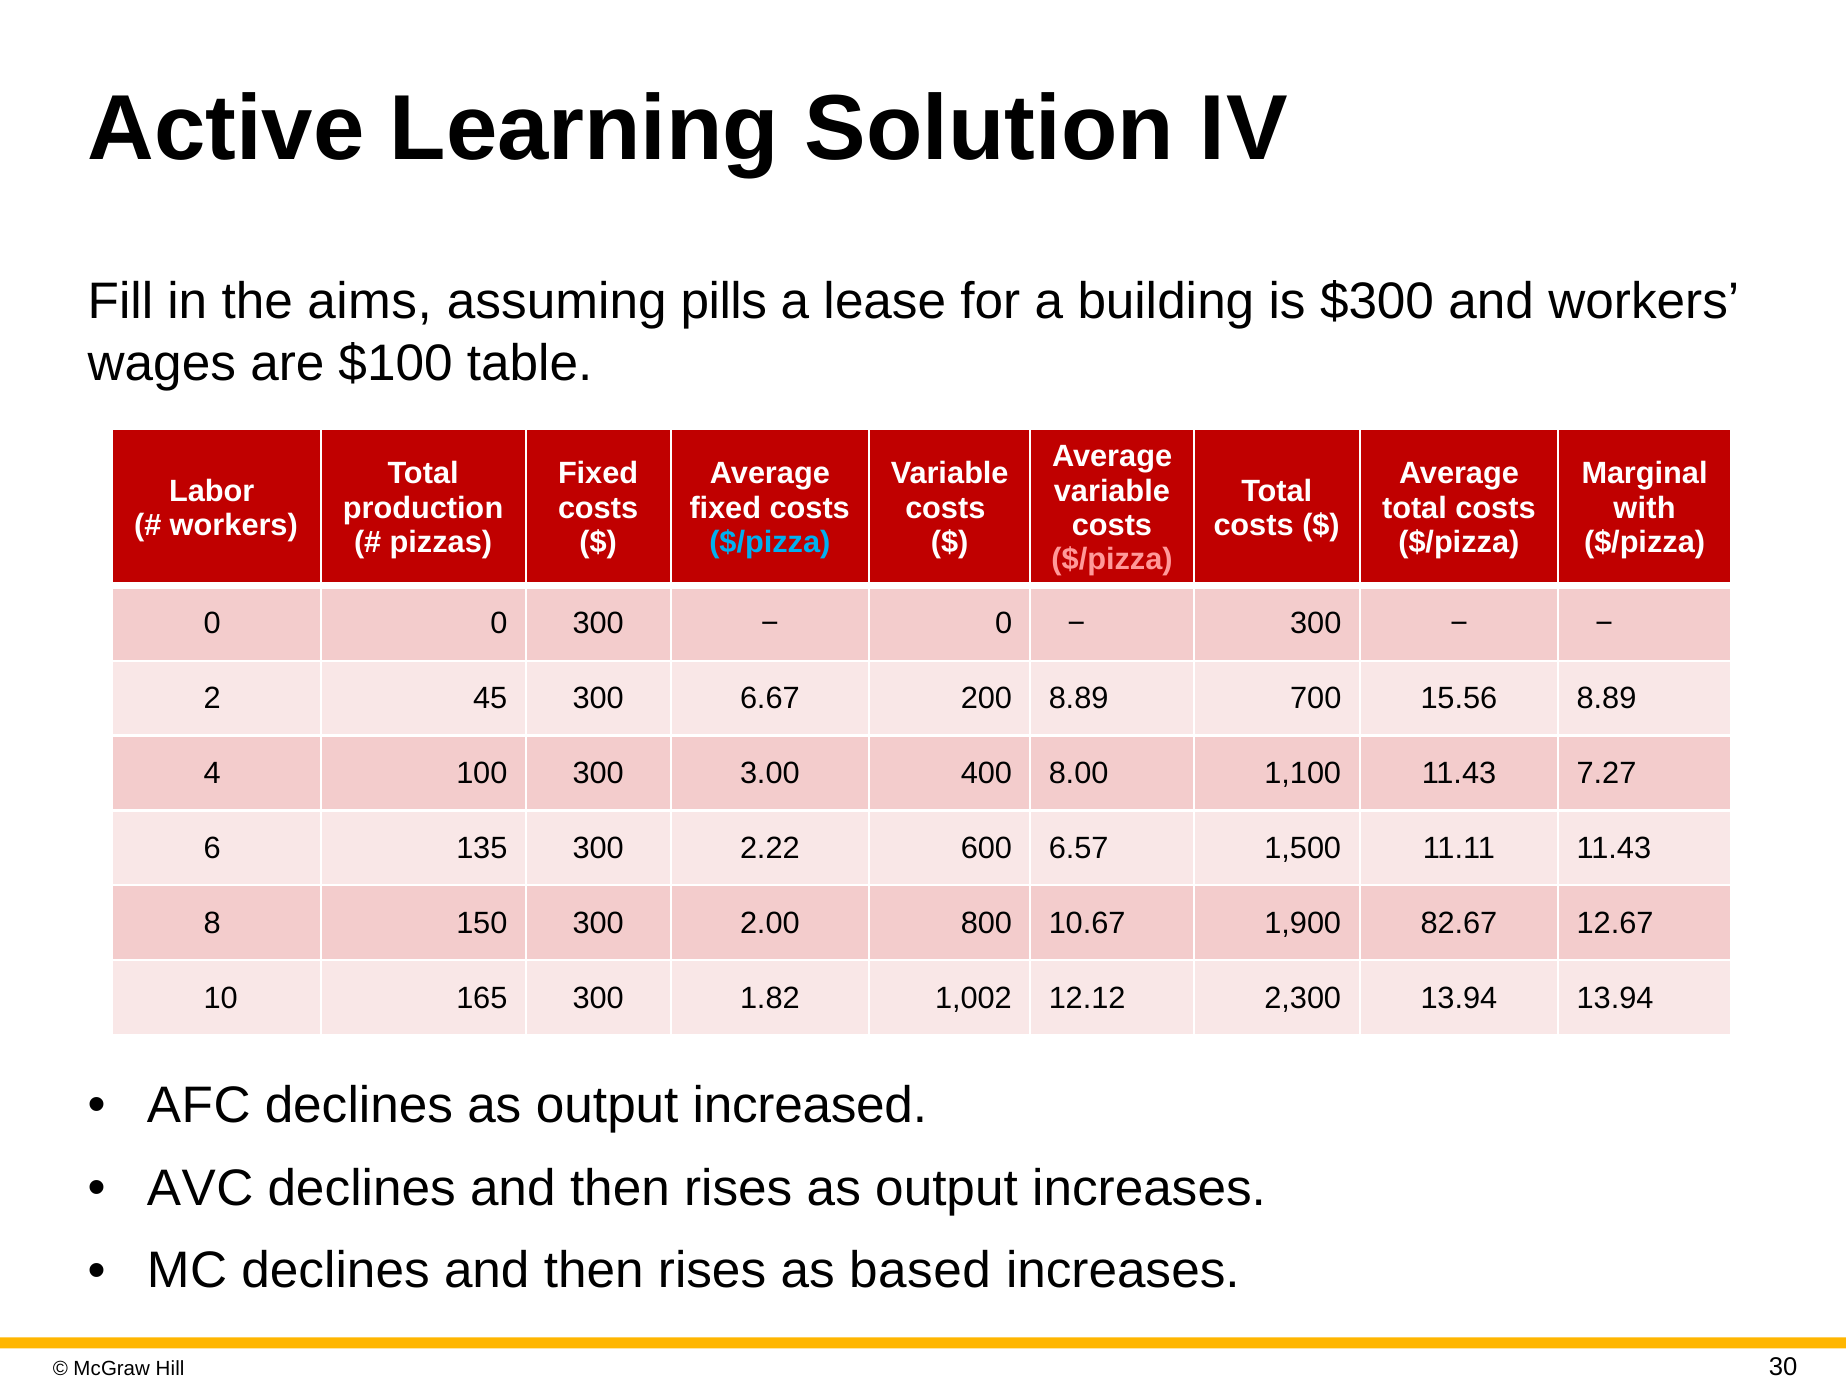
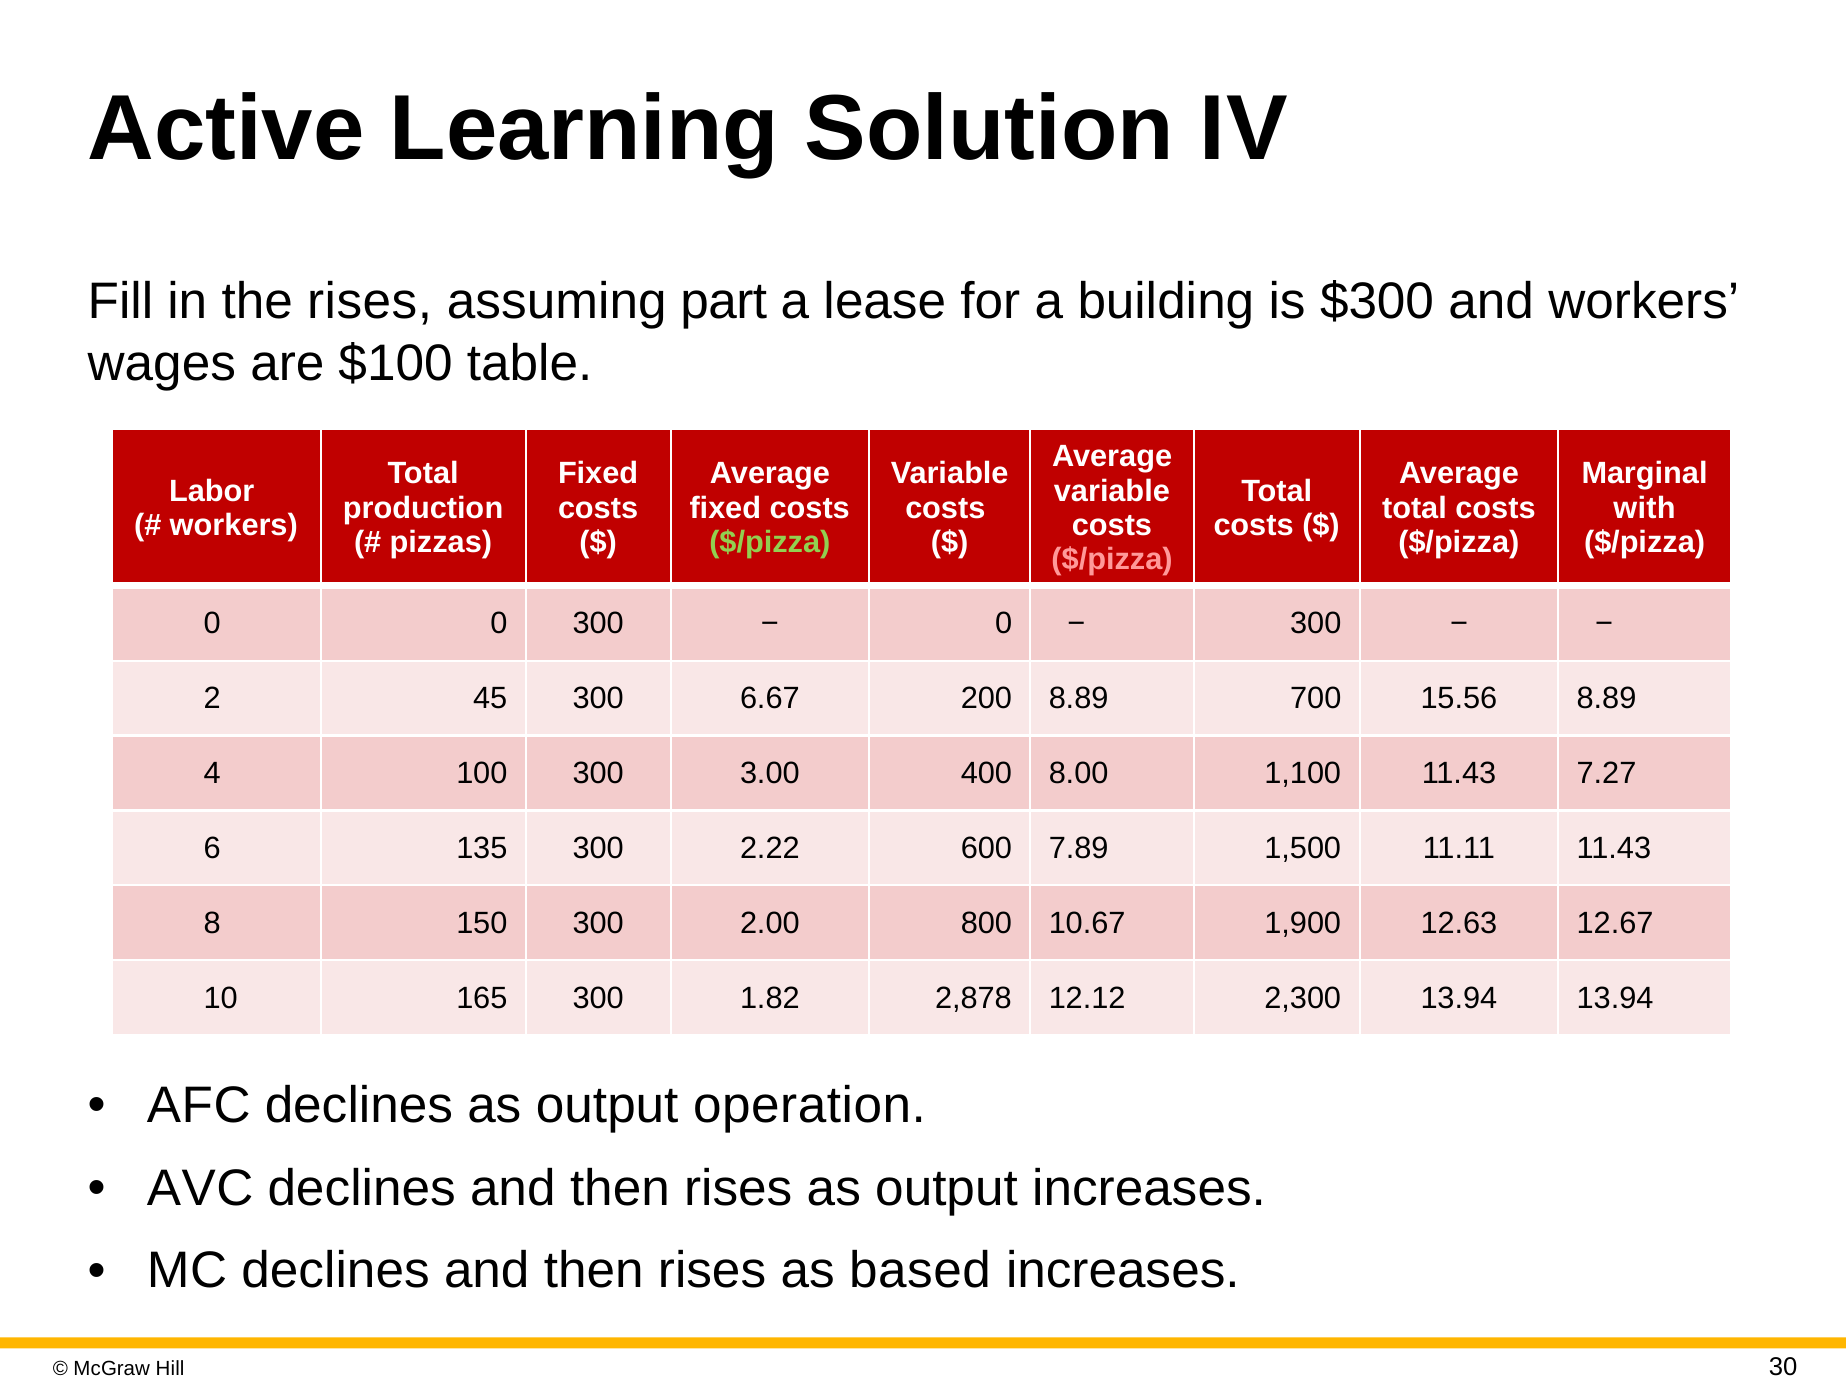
the aims: aims -> rises (370, 301)
pills: pills -> part (724, 301)
$/pizza colour: light blue -> light green (770, 542)
6.57: 6.57 -> 7.89 (1079, 848)
82.67: 82.67 -> 12.63 (1459, 923)
1,002: 1,002 -> 2,878 (973, 998)
increased: increased -> operation (809, 1105)
